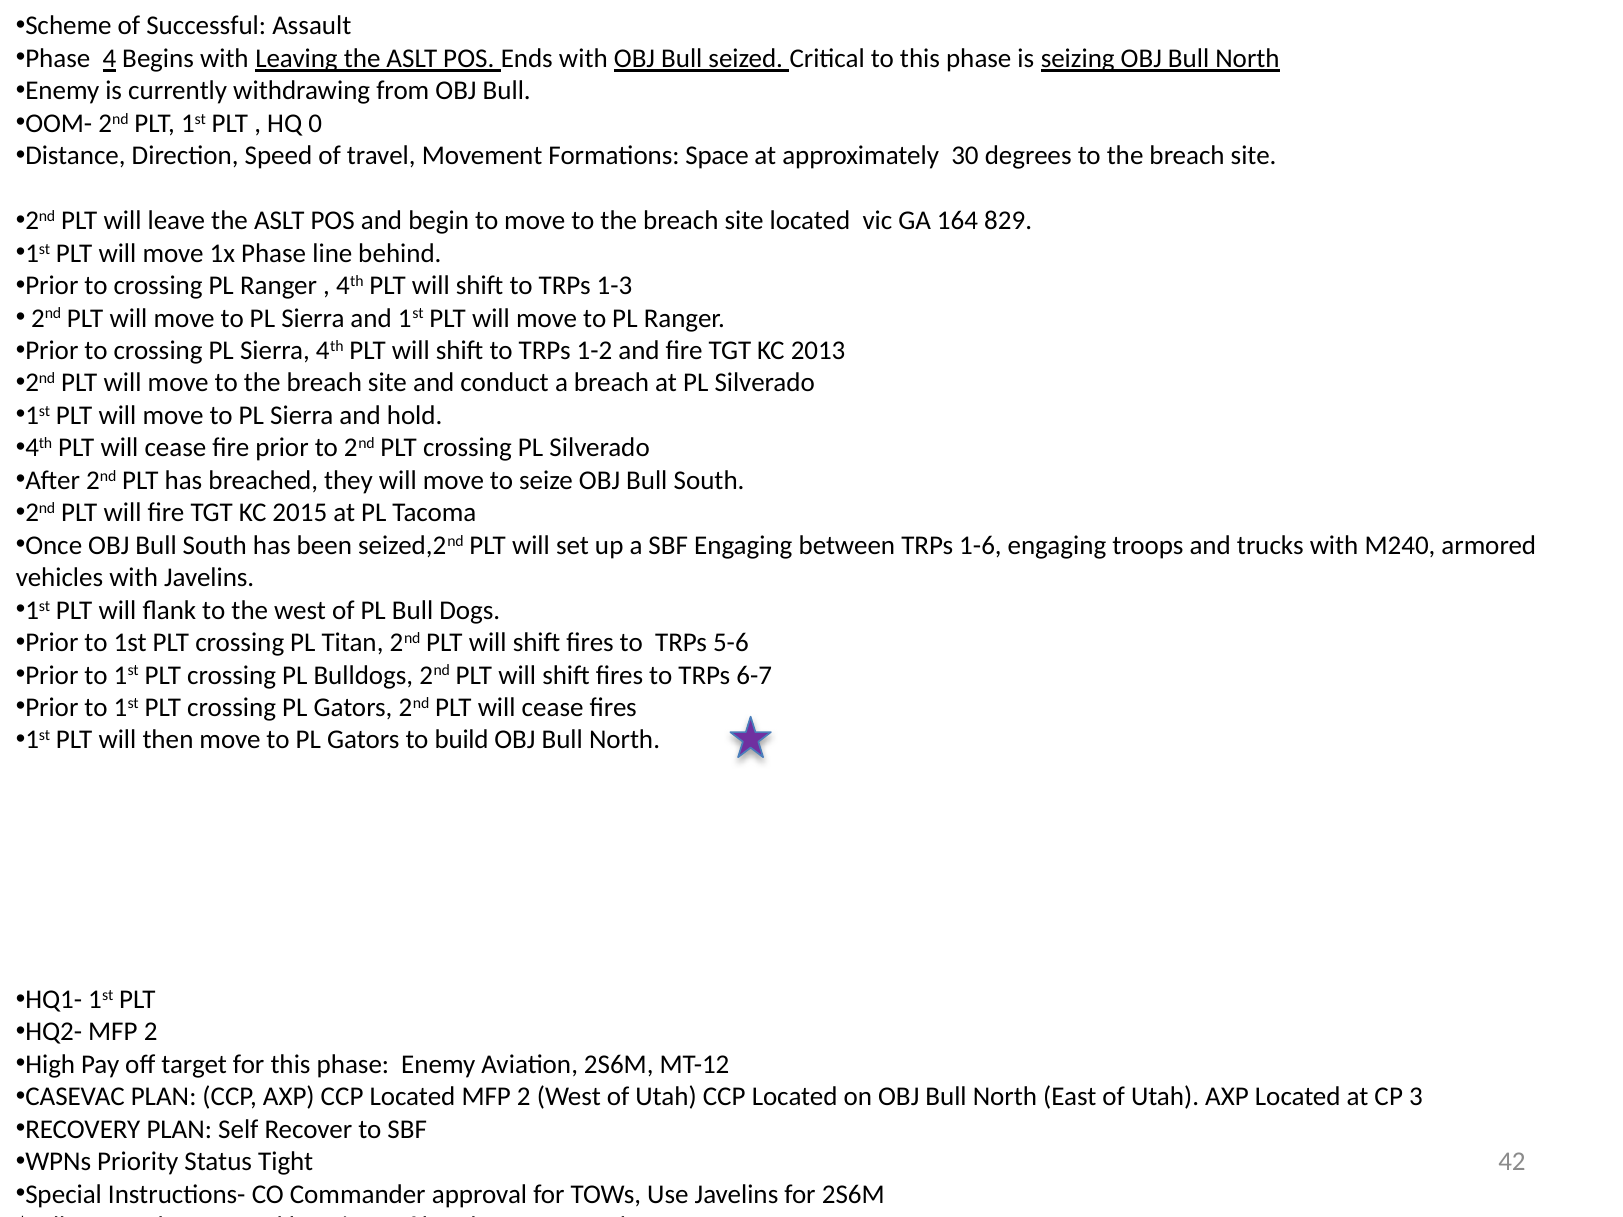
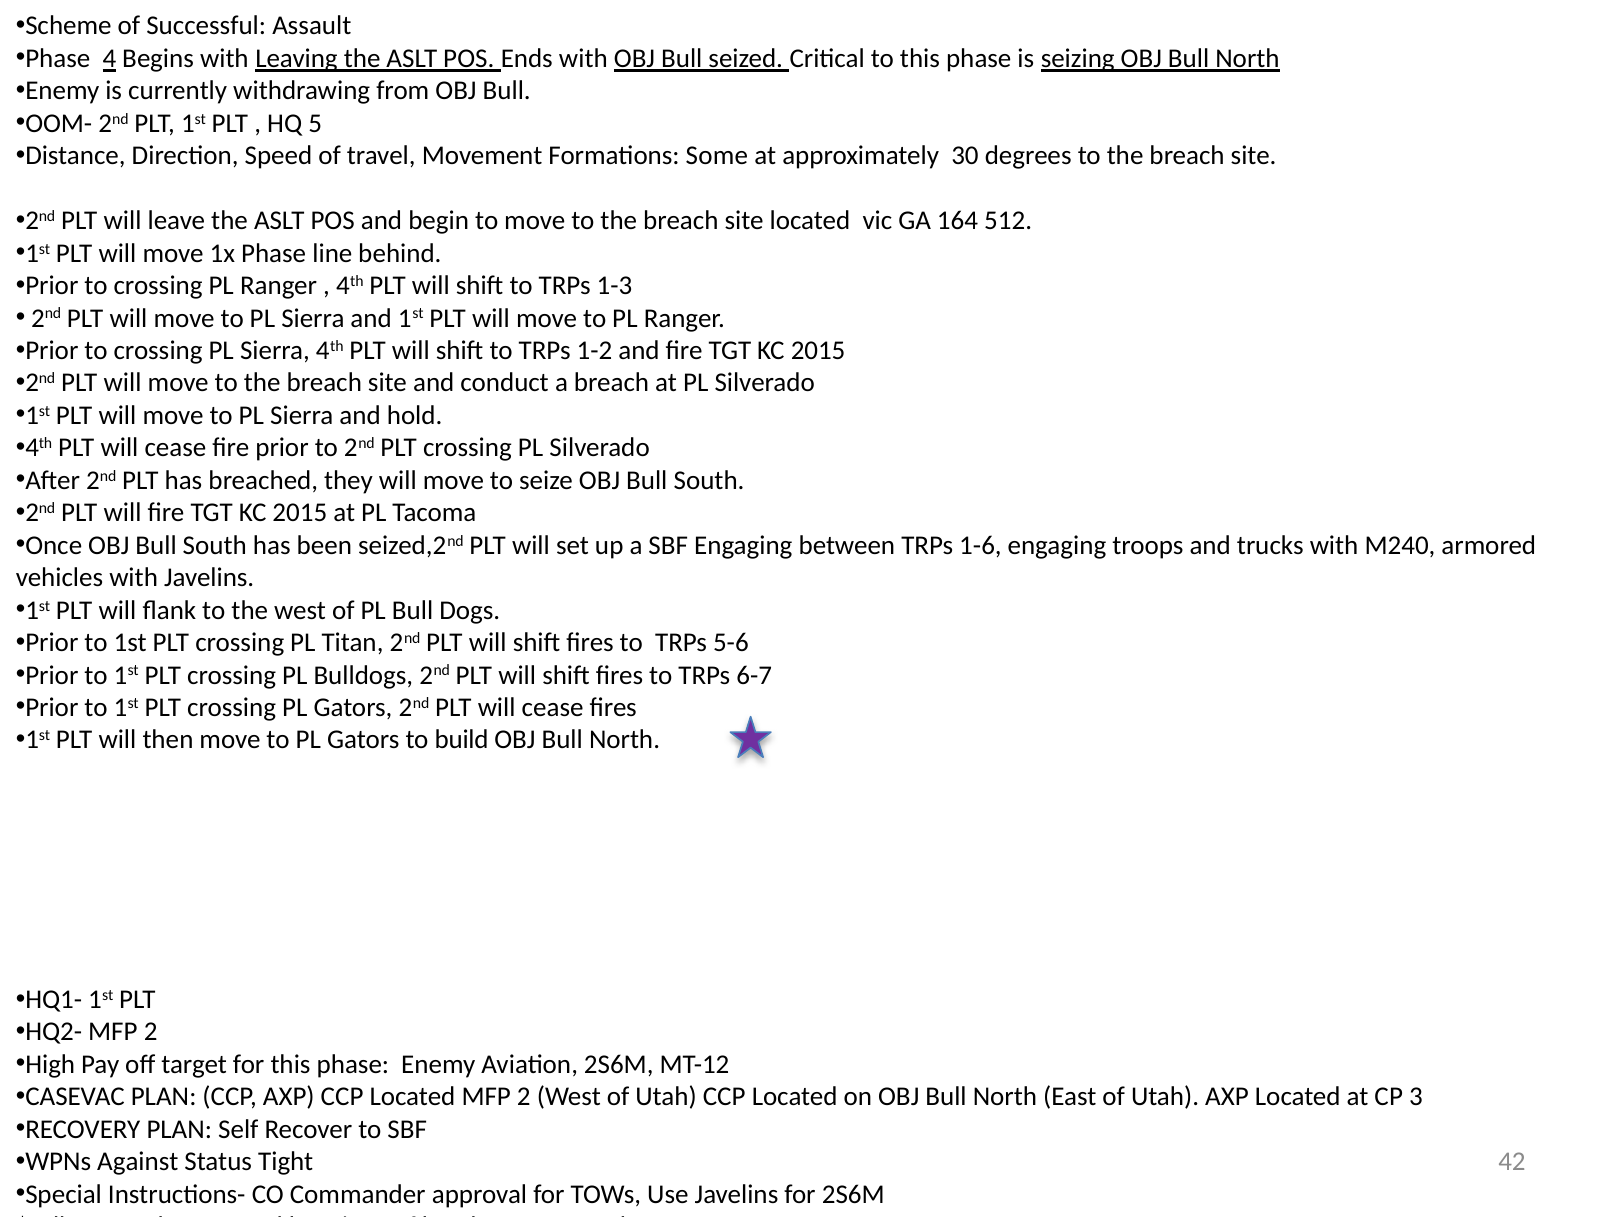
0: 0 -> 5 (315, 123)
Space: Space -> Some (717, 156)
829: 829 -> 512 (1008, 221)
2013: 2013 -> 2015 (818, 351)
Priority: Priority -> Against (138, 1162)
